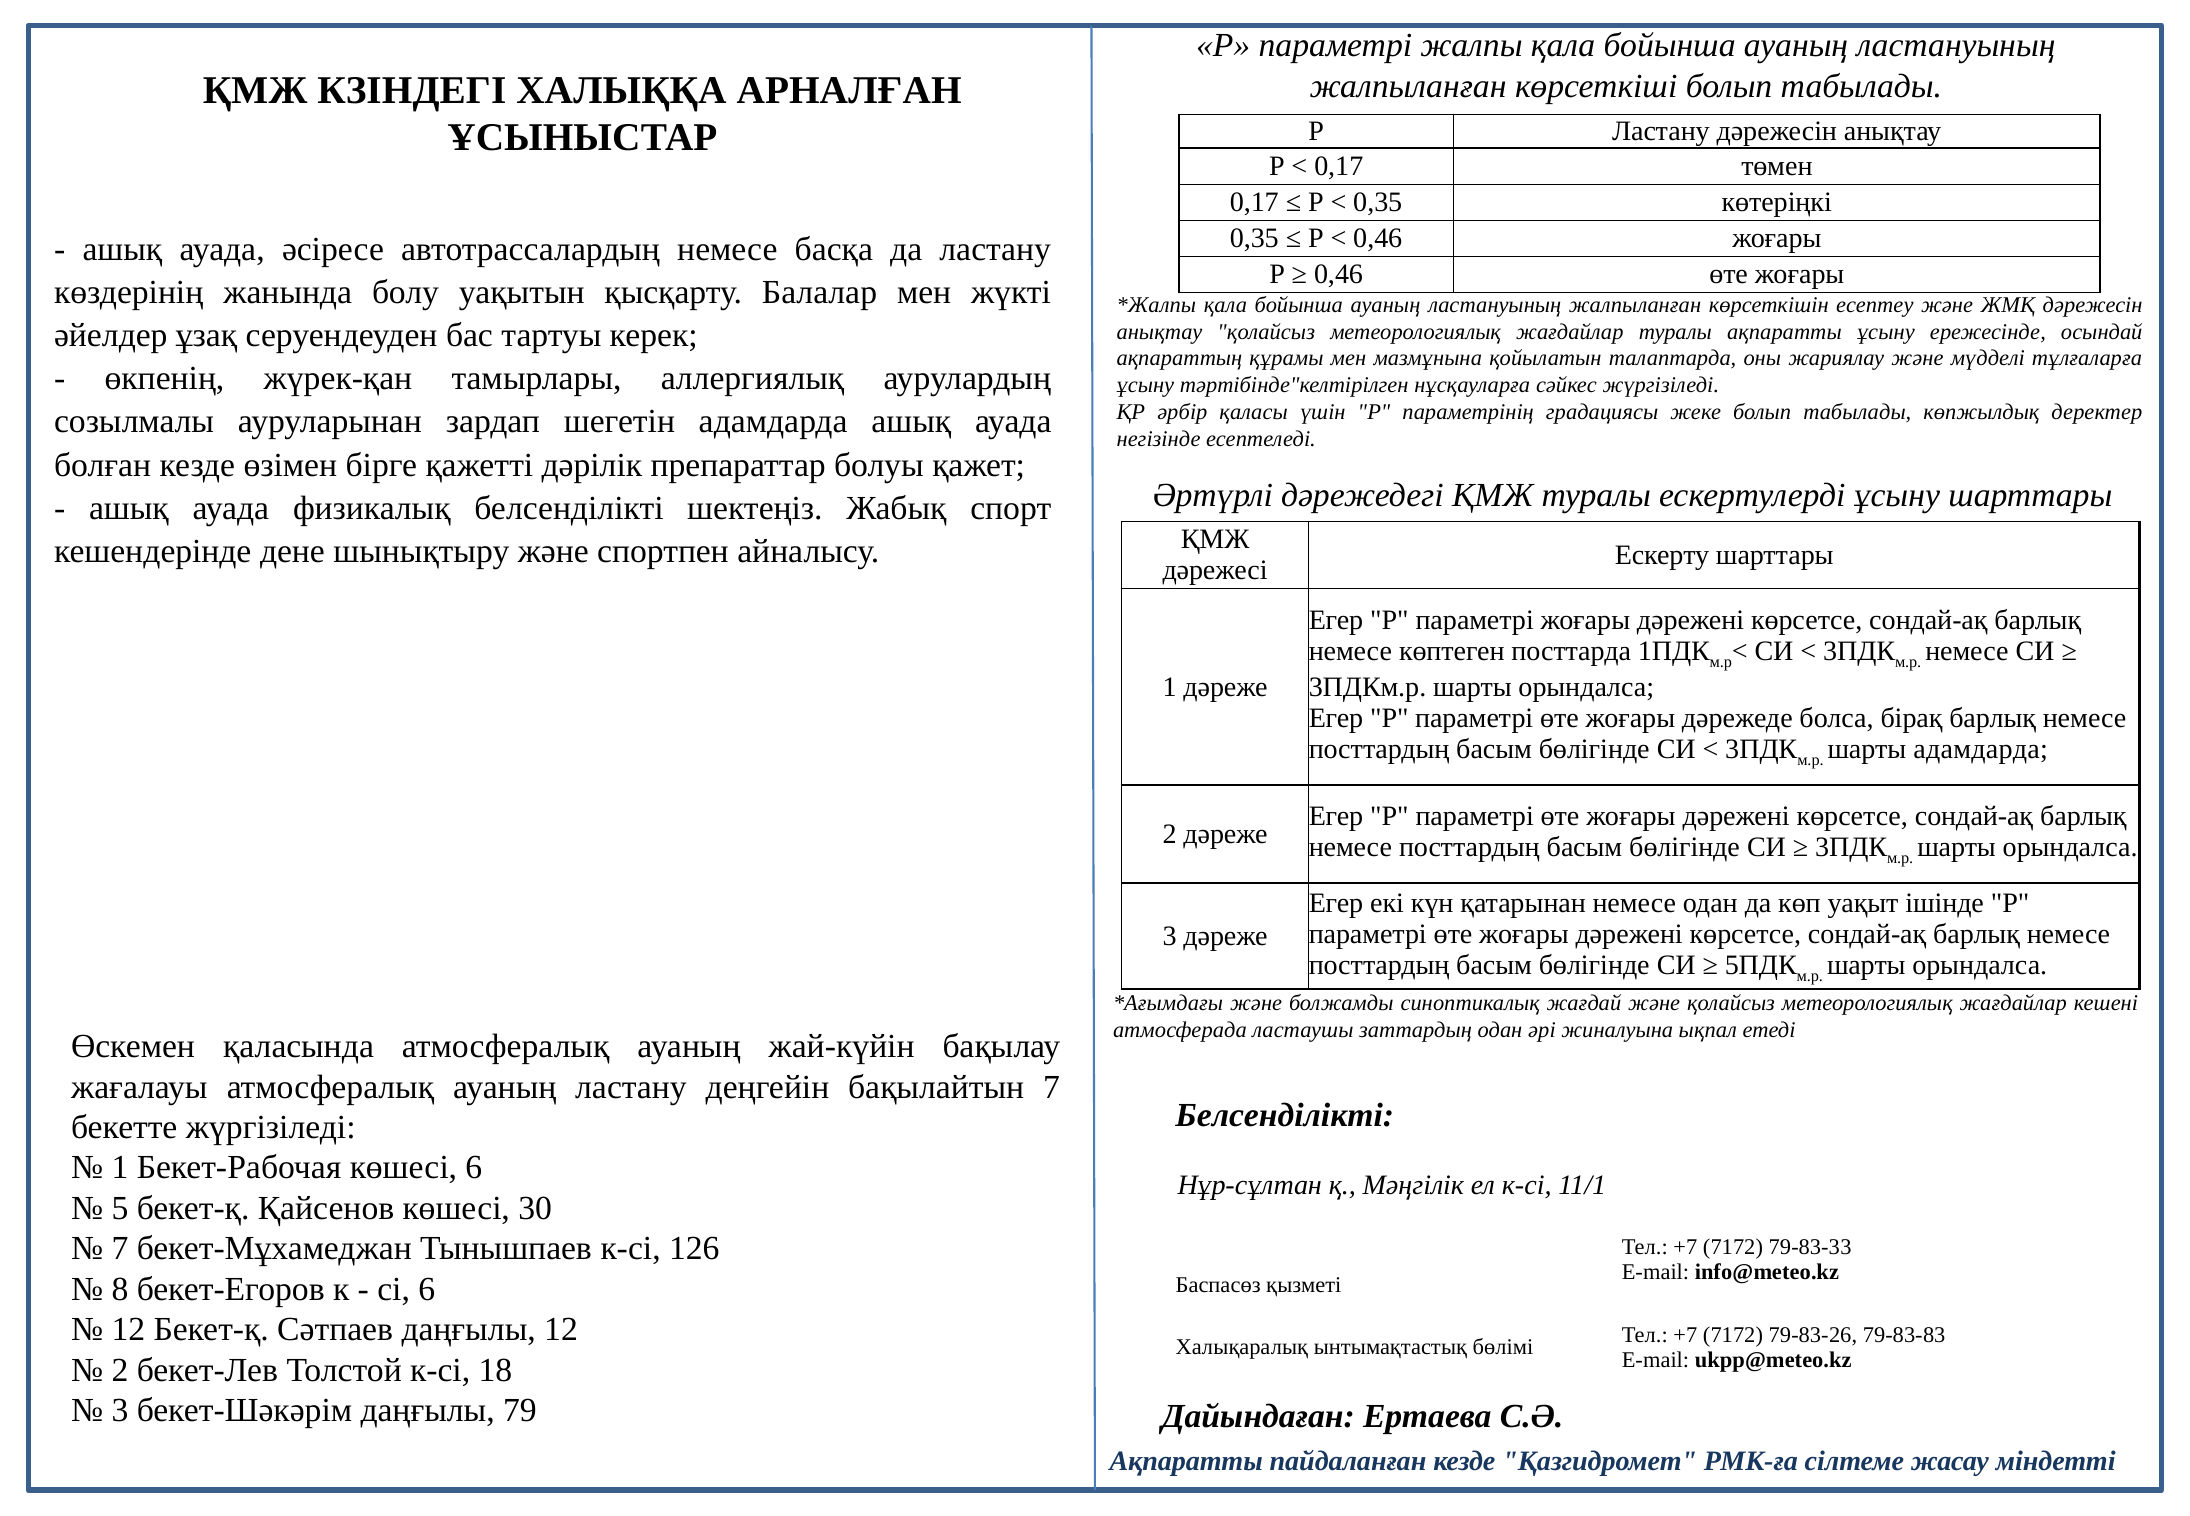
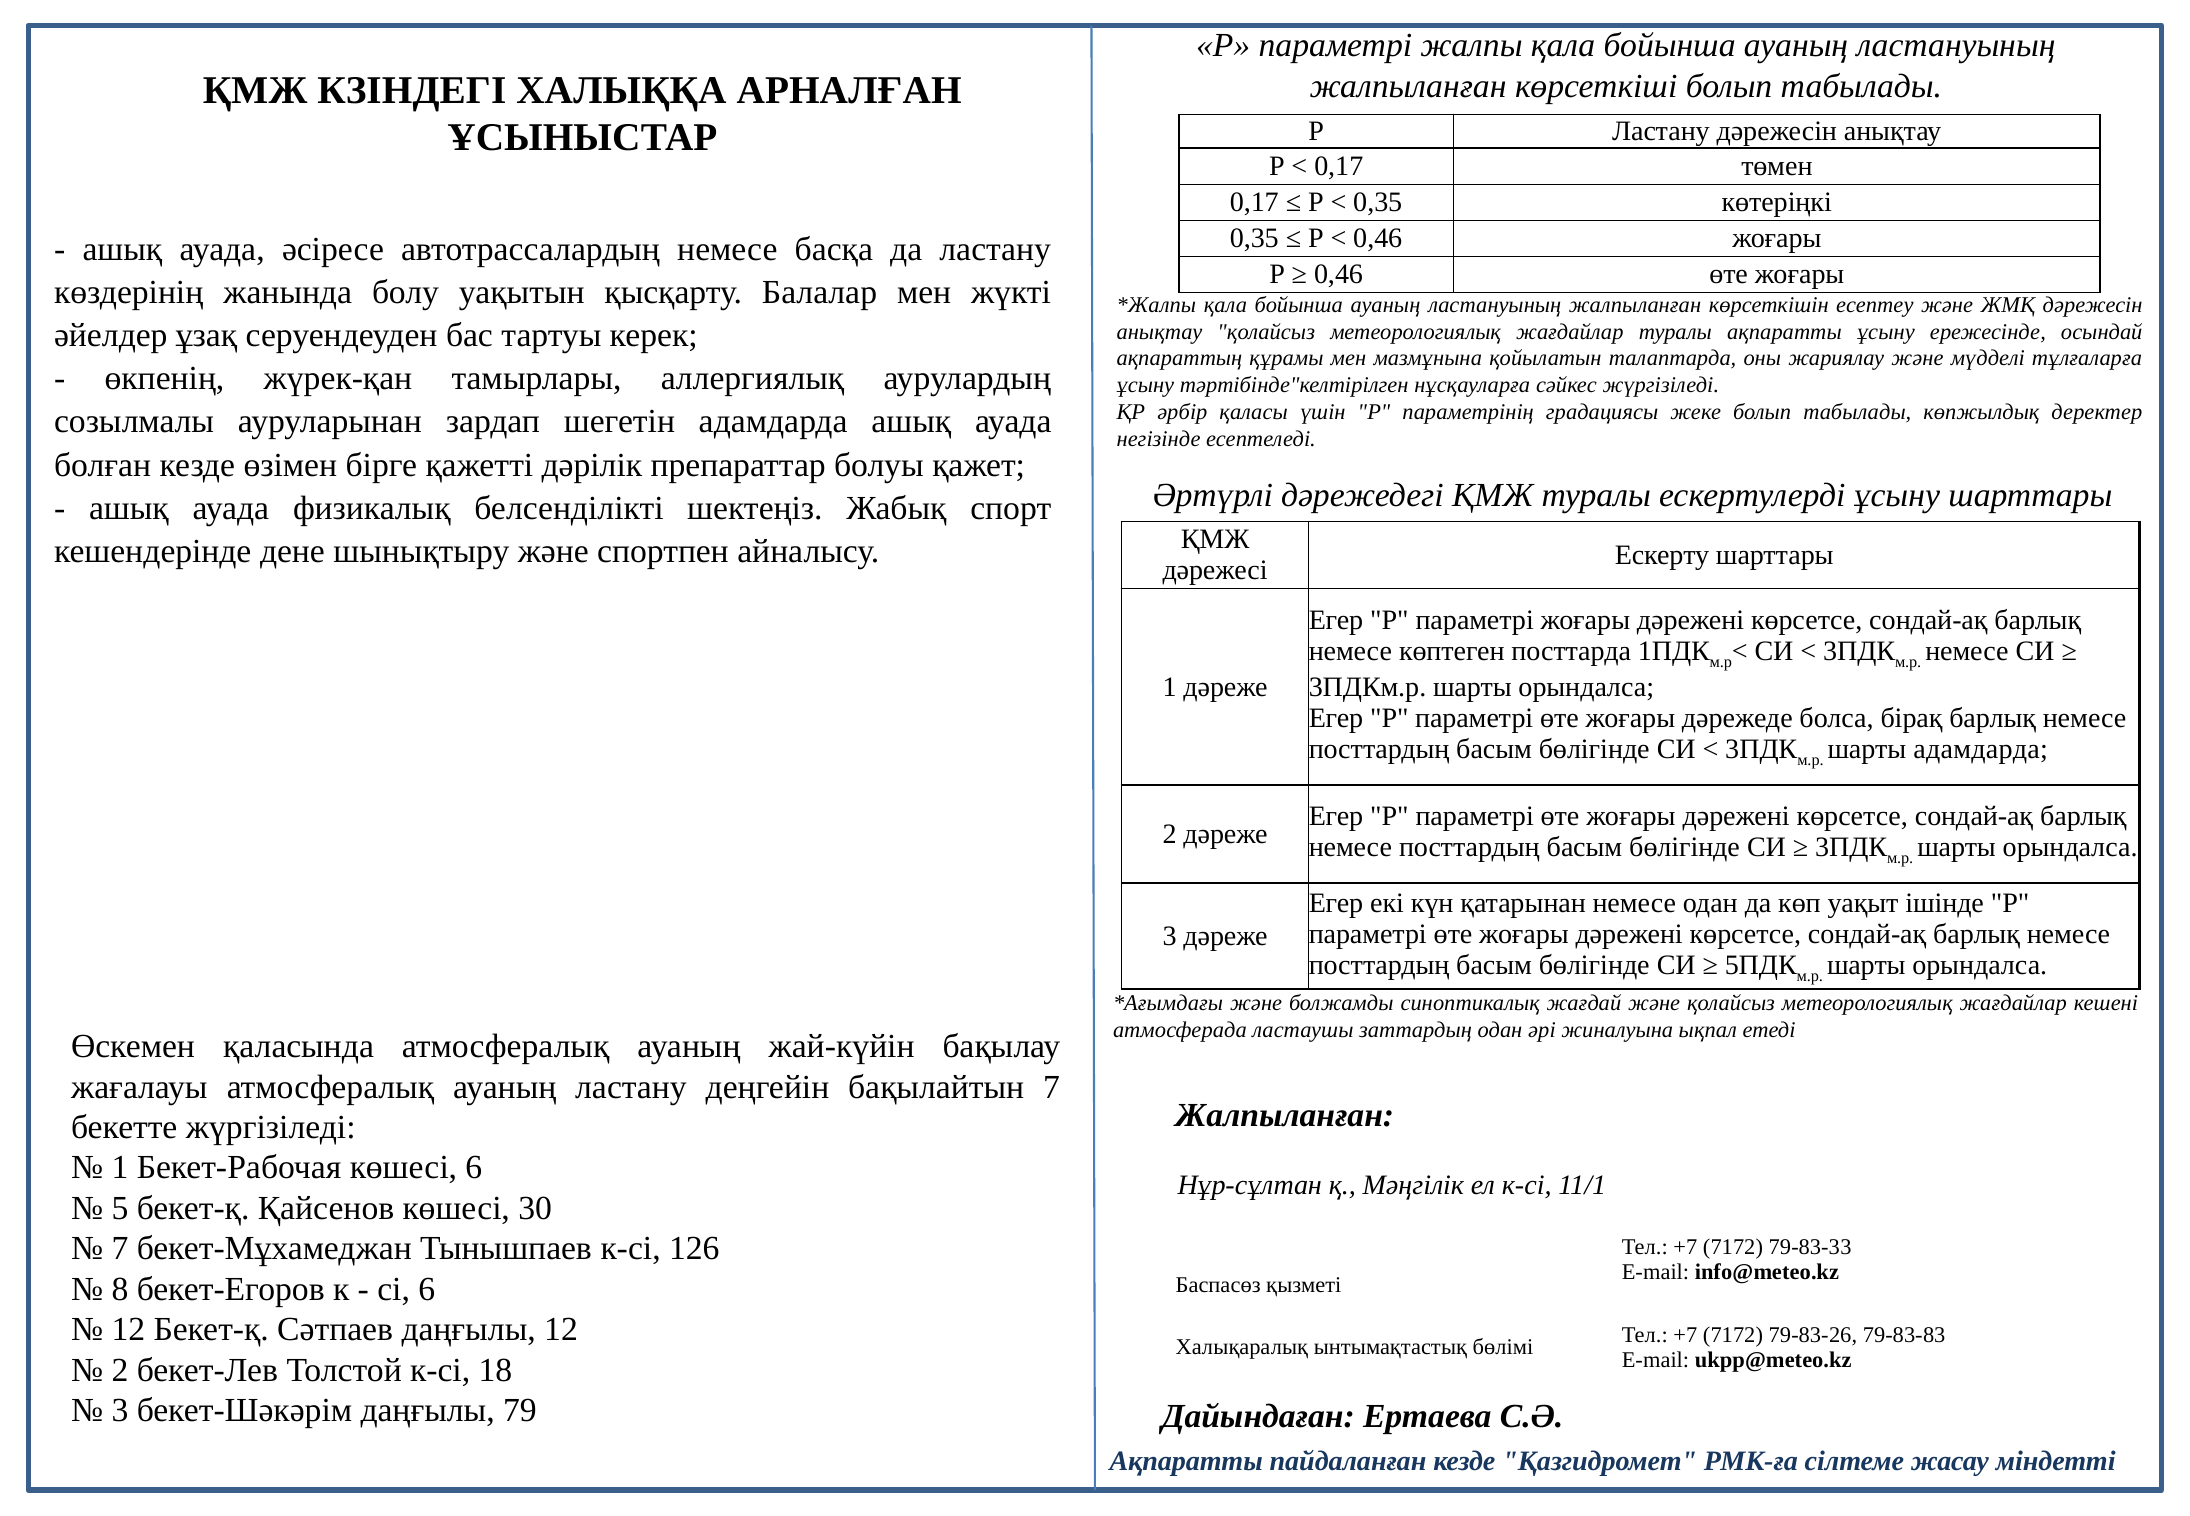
Белсенділікті: Белсенділікті -> Жалпыланған (1285, 1115)
